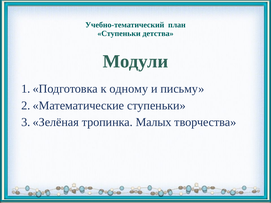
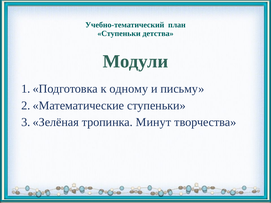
Малых: Малых -> Минут (153, 122)
